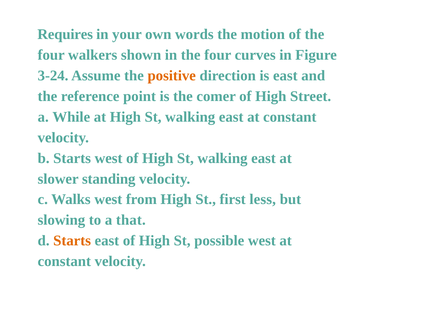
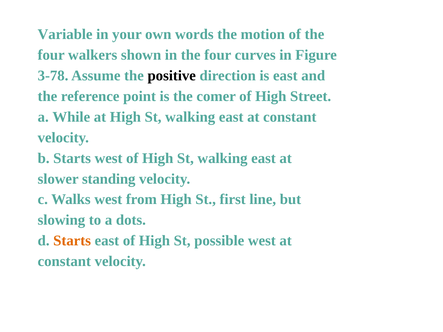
Requires: Requires -> Variable (65, 34)
3-24: 3-24 -> 3-78 (53, 76)
positive colour: orange -> black (172, 76)
less: less -> line (263, 200)
that: that -> dots (131, 220)
